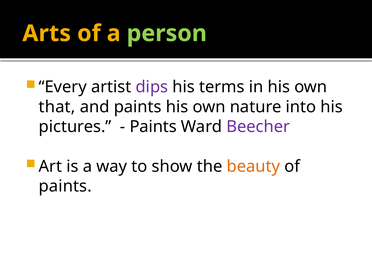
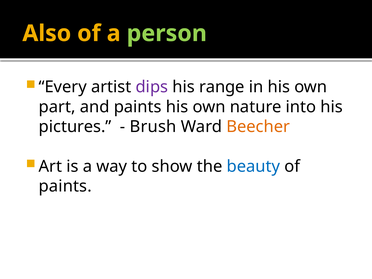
Arts: Arts -> Also (47, 33)
terms: terms -> range (222, 87)
that: that -> part (57, 107)
Paints: Paints -> Brush (153, 127)
Beecher colour: purple -> orange (258, 127)
beauty colour: orange -> blue (253, 166)
